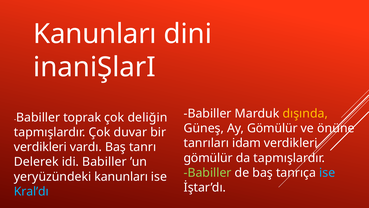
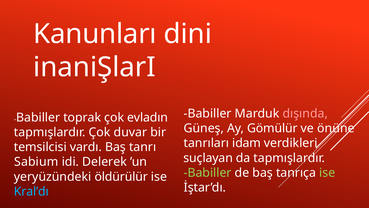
dışında colour: yellow -> pink (305, 113)
deliğin: deliğin -> evladın (148, 117)
verdikleri: verdikleri -> temsilcisi (40, 147)
gömülür: gömülür -> suçlayan (208, 158)
Delerek: Delerek -> Sabium (36, 162)
idi Babiller: Babiller -> Delerek (105, 162)
ise colour: light blue -> light green (327, 172)
yeryüzündeki kanunları: kanunları -> öldürülür (121, 176)
